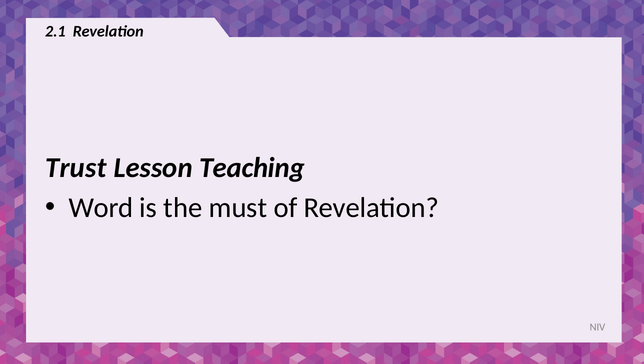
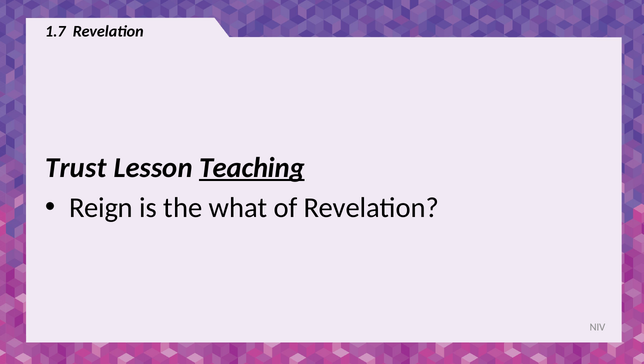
2.1: 2.1 -> 1.7 (55, 31)
Teaching underline: none -> present (252, 167)
Word: Word -> Reign (101, 207)
must: must -> what (238, 207)
